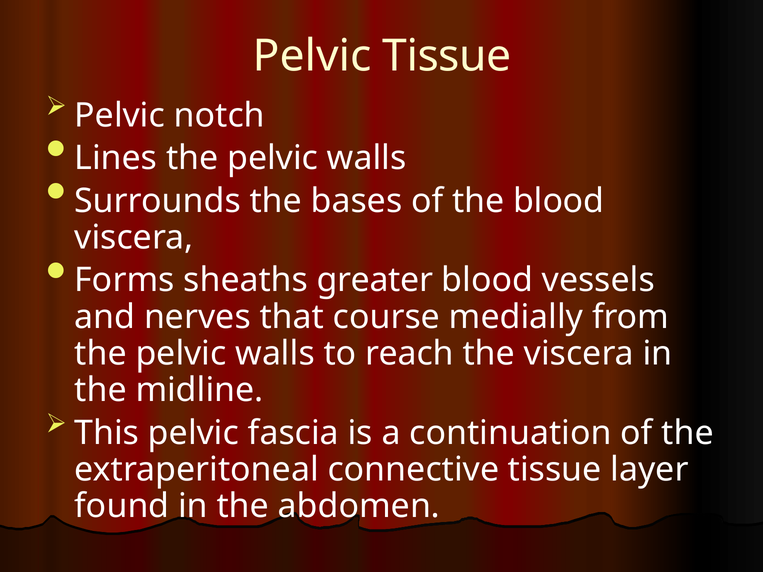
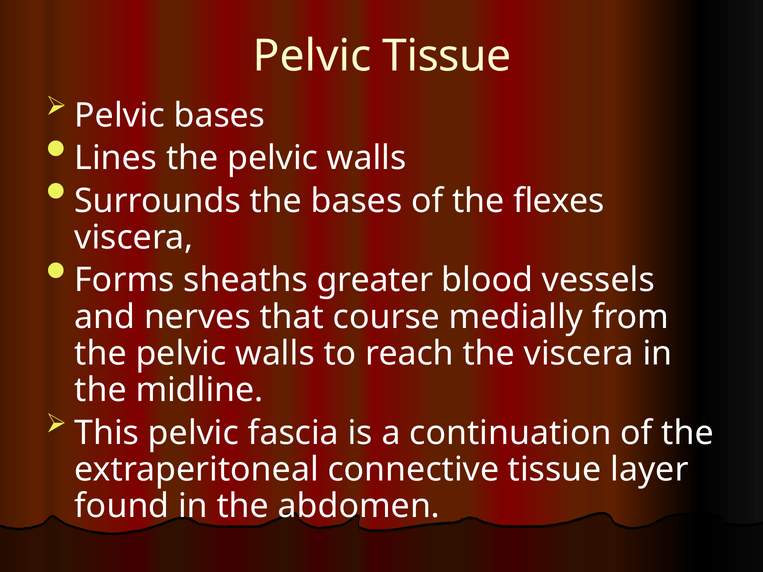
Pelvic notch: notch -> bases (219, 116)
the blood: blood -> flexes (559, 201)
